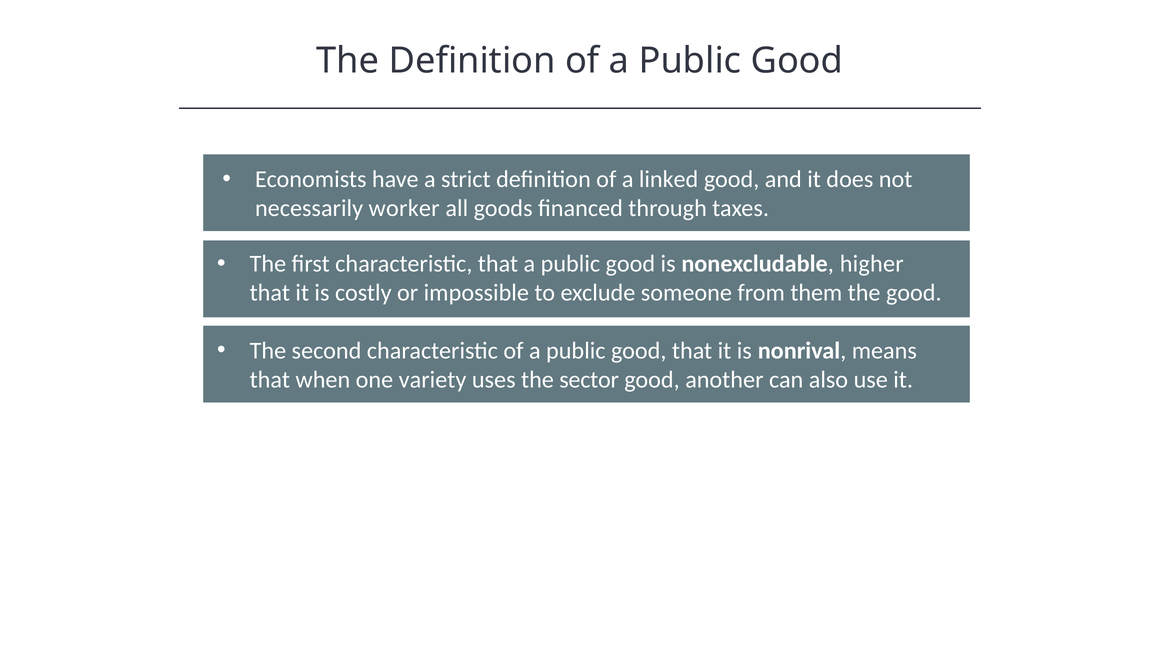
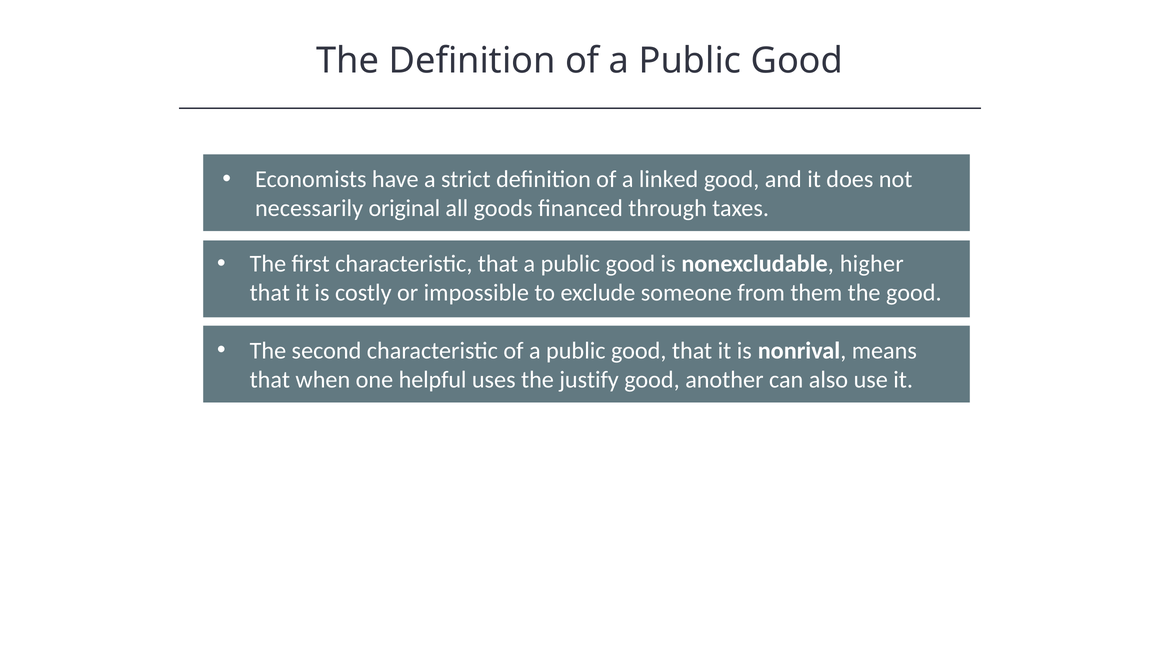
worker: worker -> original (404, 208)
variety: variety -> helpful (433, 380)
sector: sector -> justify (589, 380)
